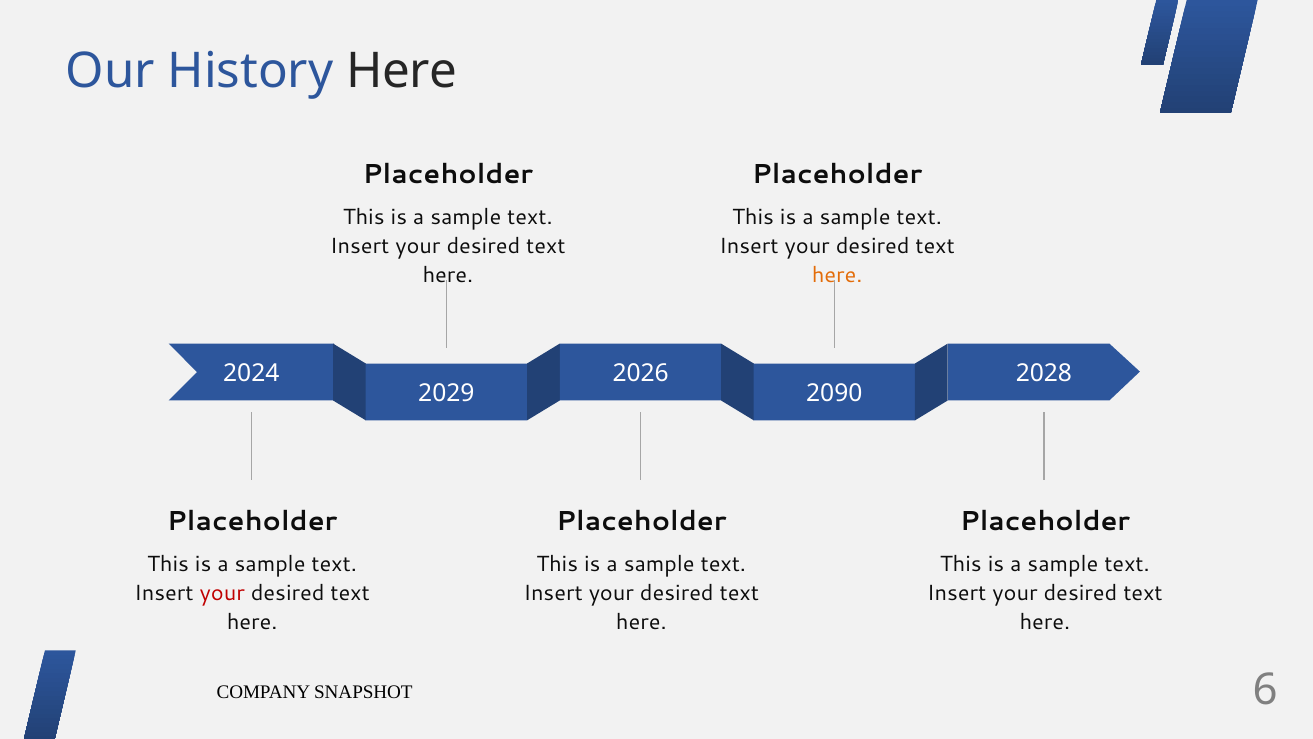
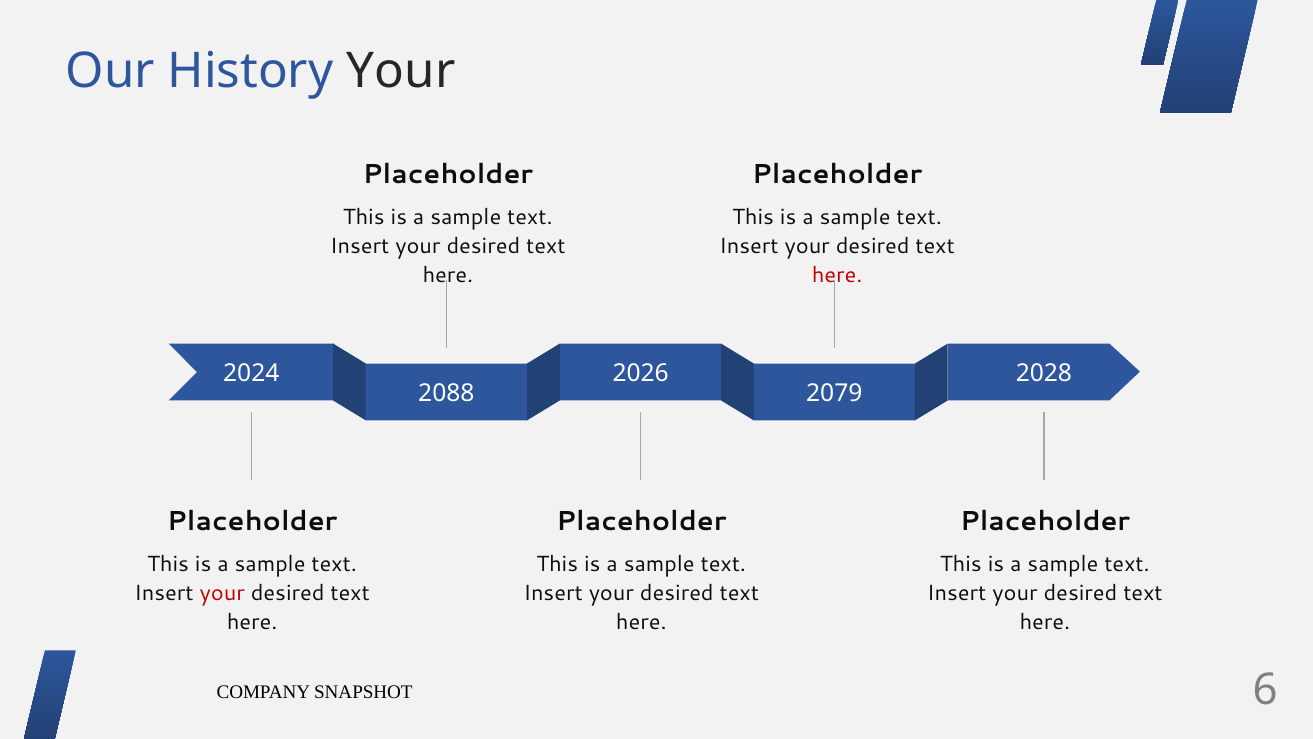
History Here: Here -> Your (401, 71)
here colour: orange -> red (837, 275)
2029: 2029 -> 2088 (446, 394)
2090: 2090 -> 2079 (834, 394)
